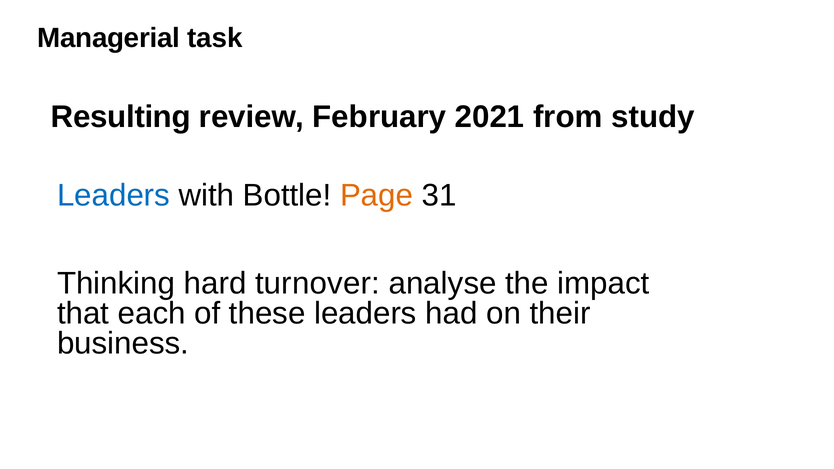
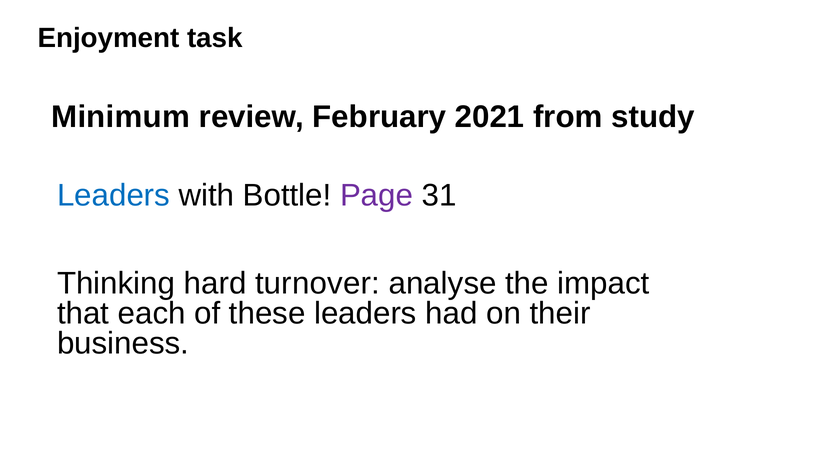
Managerial: Managerial -> Enjoyment (109, 38)
Resulting: Resulting -> Minimum (121, 117)
Page colour: orange -> purple (377, 195)
